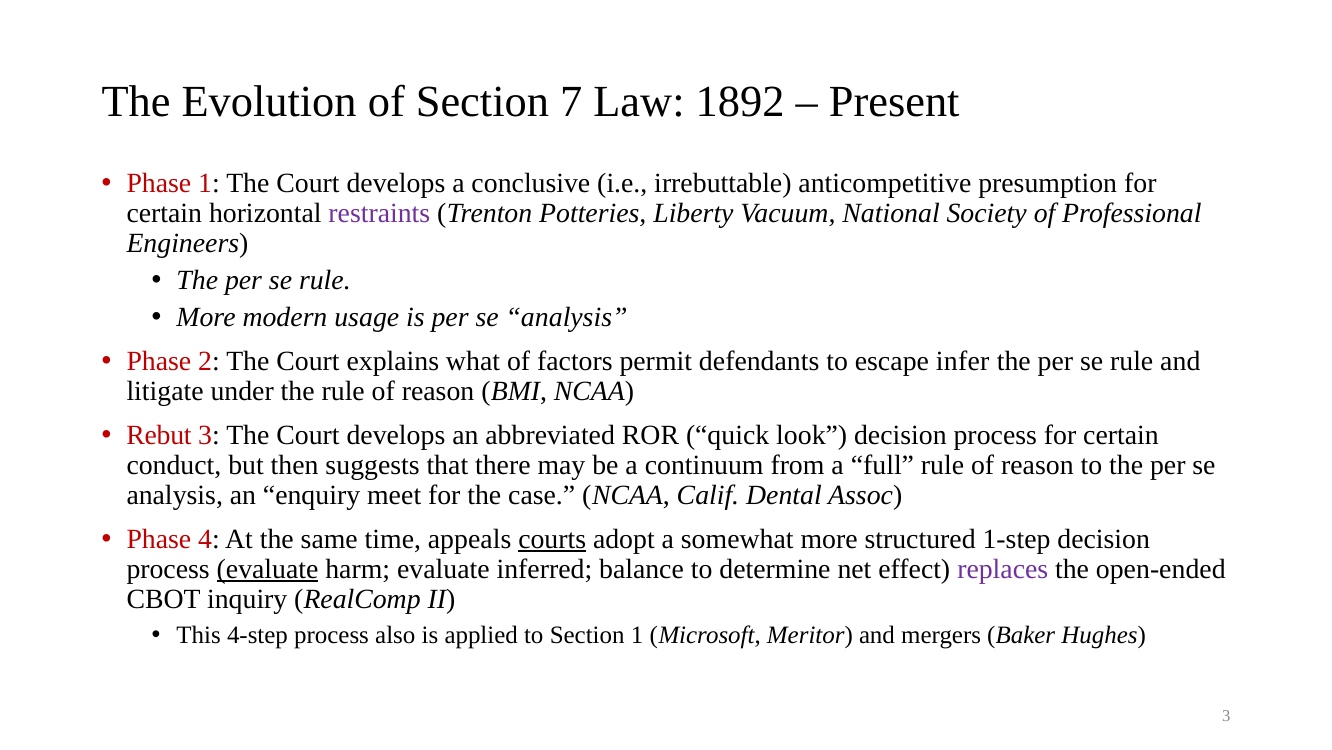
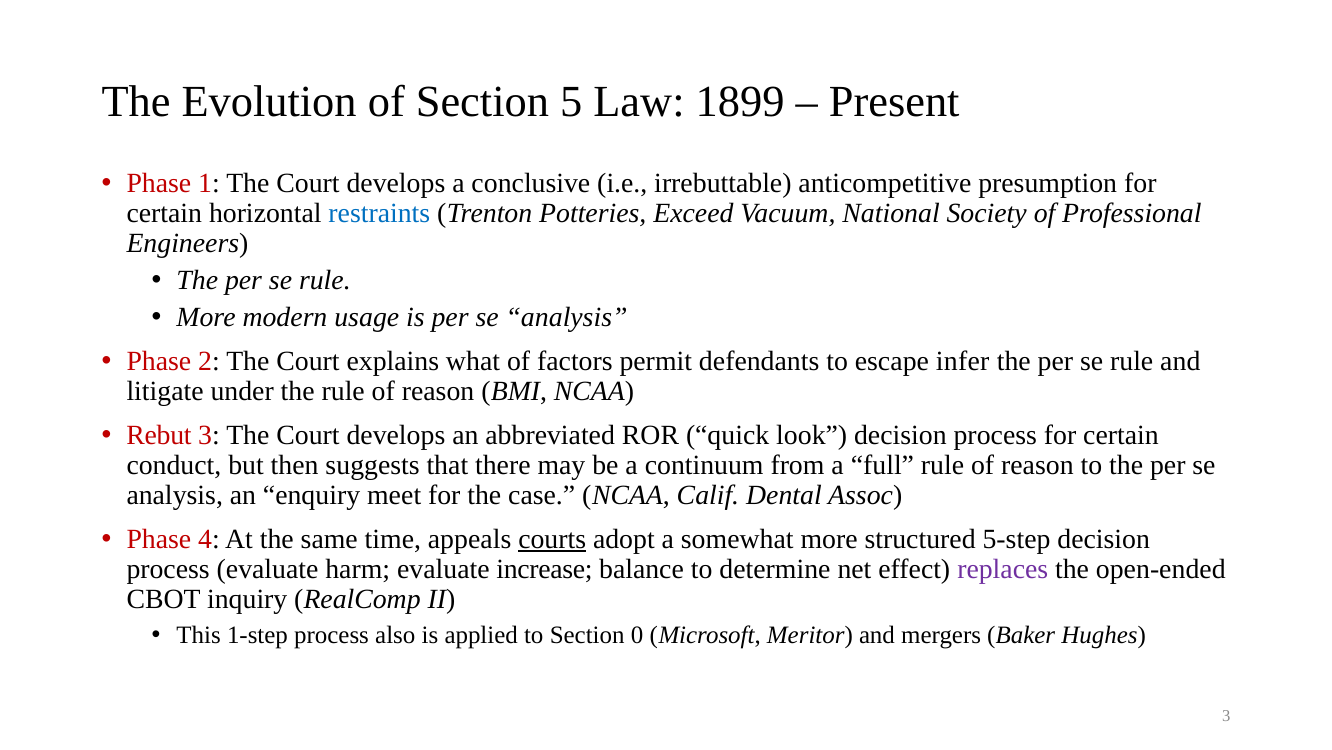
7: 7 -> 5 (571, 101)
1892: 1892 -> 1899 (740, 101)
restraints colour: purple -> blue (379, 213)
Liberty: Liberty -> Exceed (693, 213)
1-step: 1-step -> 5-step (1017, 539)
evaluate underline: present -> none (268, 569)
inferred: inferred -> increase (545, 569)
4-step: 4-step -> 1-step (257, 634)
Section 1: 1 -> 0 (637, 634)
